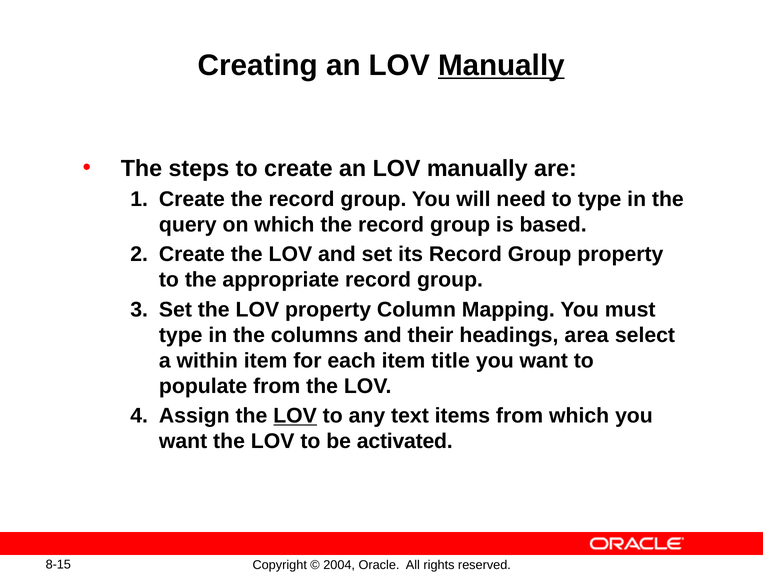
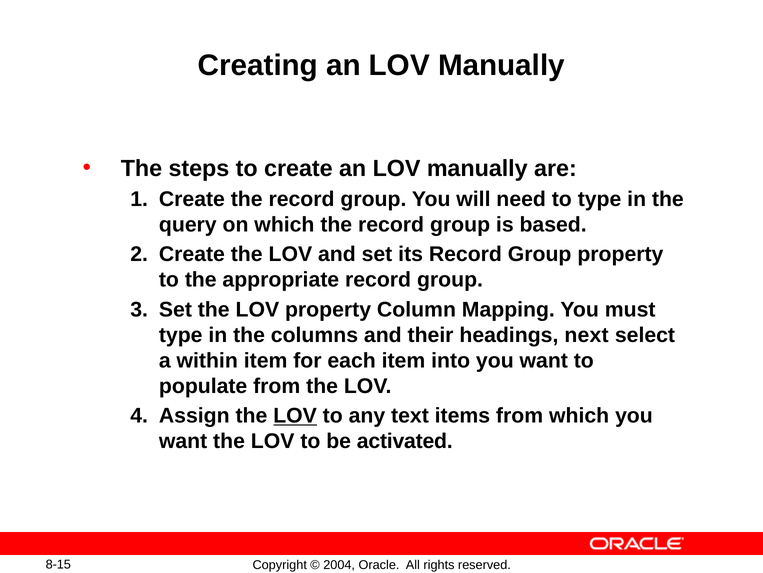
Manually underline: present -> none (501, 65)
area: area -> next (587, 335)
title: title -> into (451, 360)
